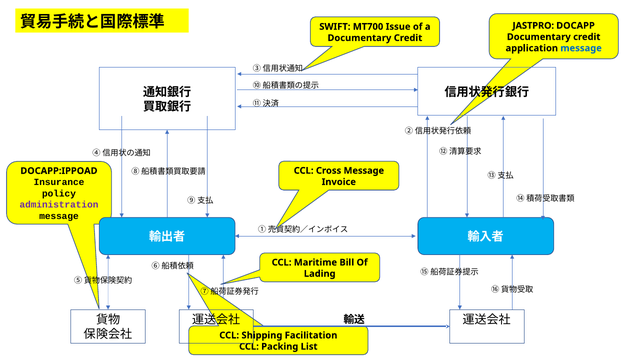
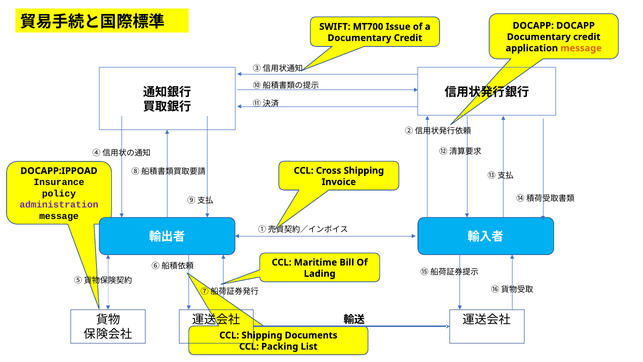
JASTPRO: JASTPRO -> DOCAPP (533, 26)
message colour: blue -> orange (581, 48)
Cross Message: Message -> Shipping (364, 170)
Facilitation: Facilitation -> Documents (311, 335)
